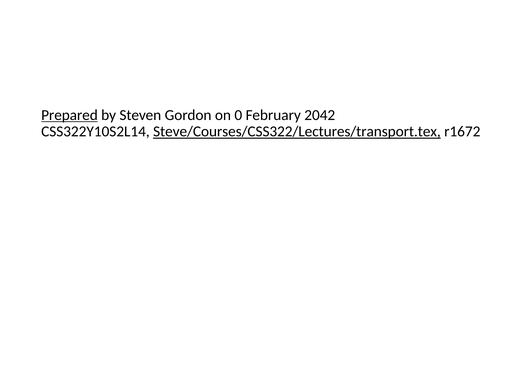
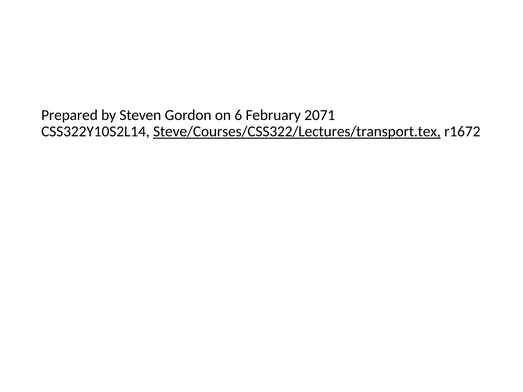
Prepared underline: present -> none (69, 115)
0: 0 -> 6 (238, 115)
2042: 2042 -> 2071 (320, 115)
